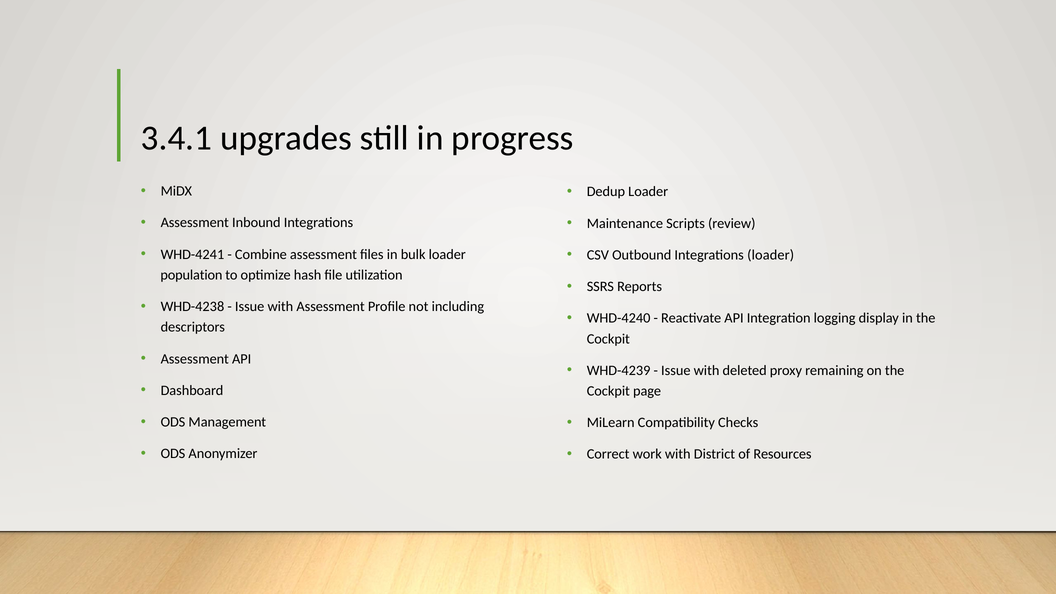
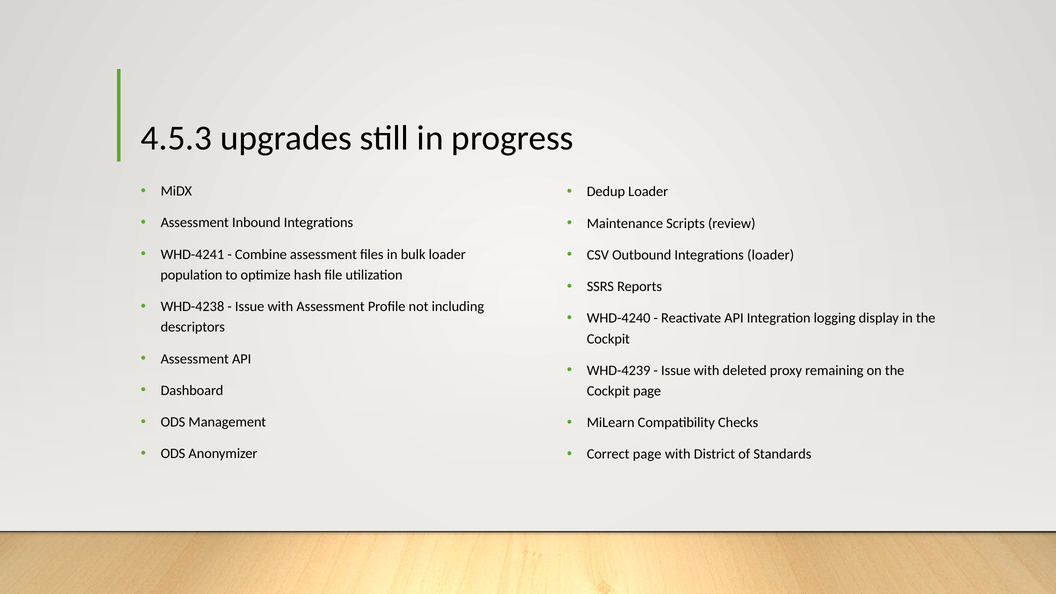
3.4.1: 3.4.1 -> 4.5.3 (176, 138)
Correct work: work -> page (647, 454)
Resources: Resources -> Standards (782, 454)
